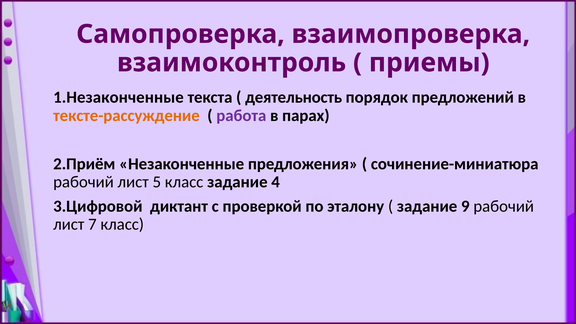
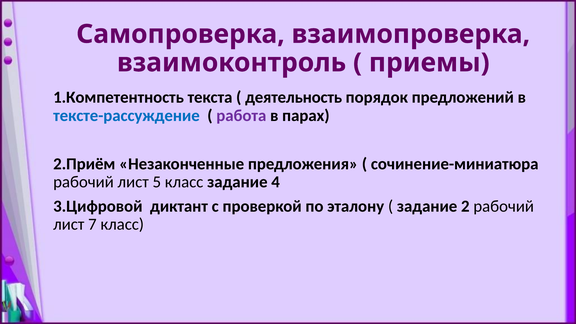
1.Незаконченные: 1.Незаконченные -> 1.Компетентность (119, 97)
тексте-рассуждение colour: orange -> blue (126, 116)
9: 9 -> 2 (465, 206)
